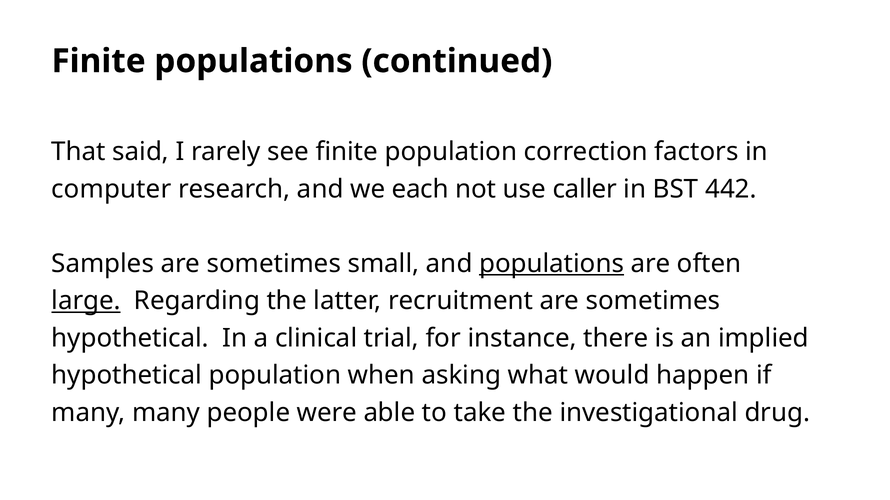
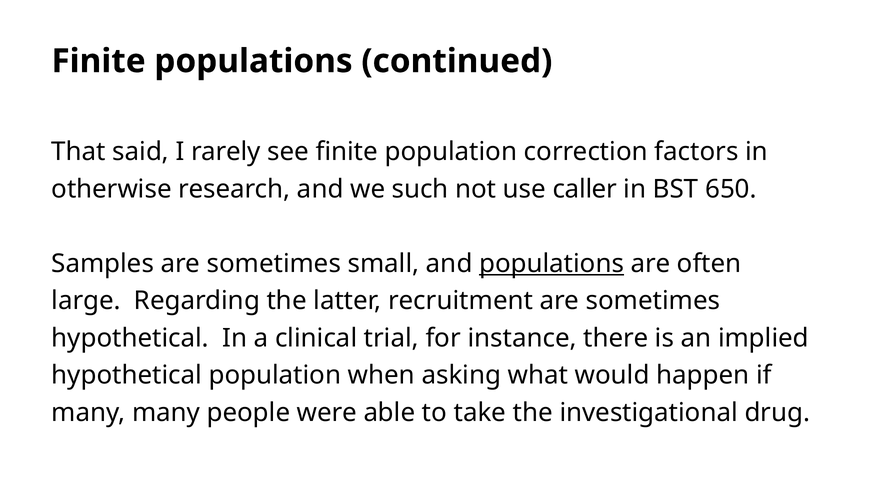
computer: computer -> otherwise (112, 189)
each: each -> such (420, 189)
442: 442 -> 650 (731, 189)
large underline: present -> none (86, 301)
